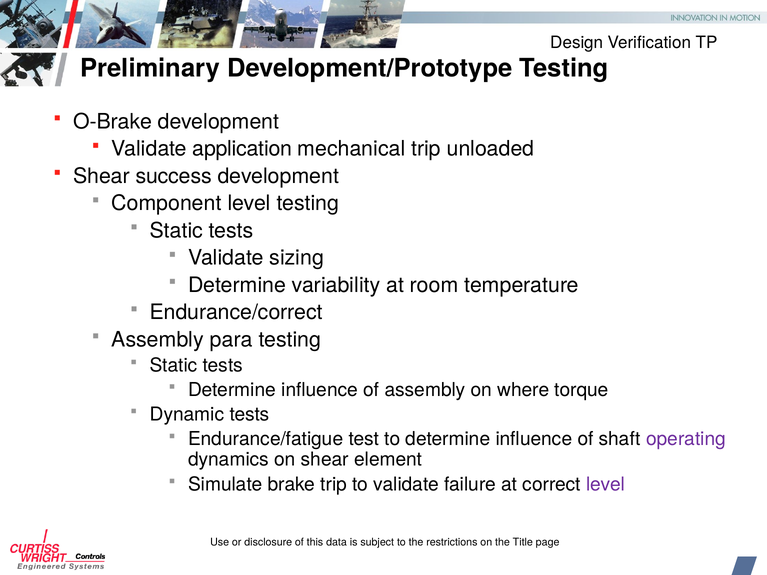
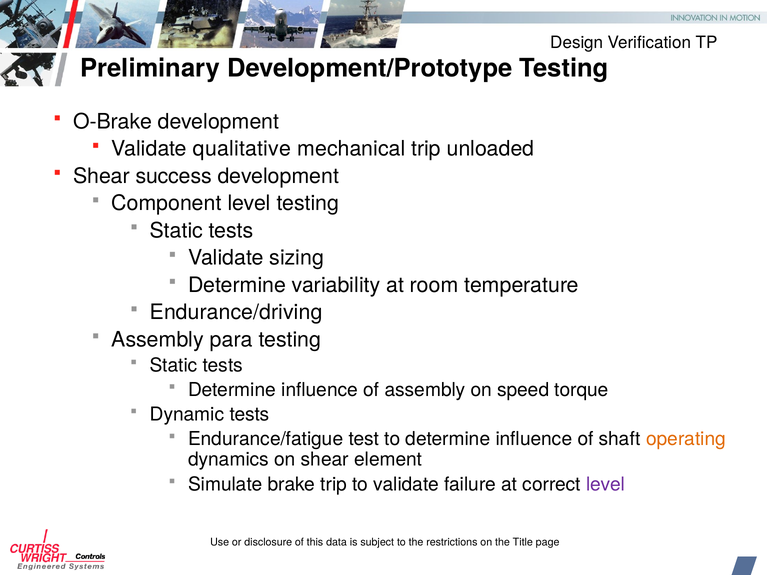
application: application -> qualitative (242, 149)
Endurance/correct: Endurance/correct -> Endurance/driving (236, 313)
where: where -> speed (523, 390)
operating colour: purple -> orange (686, 439)
